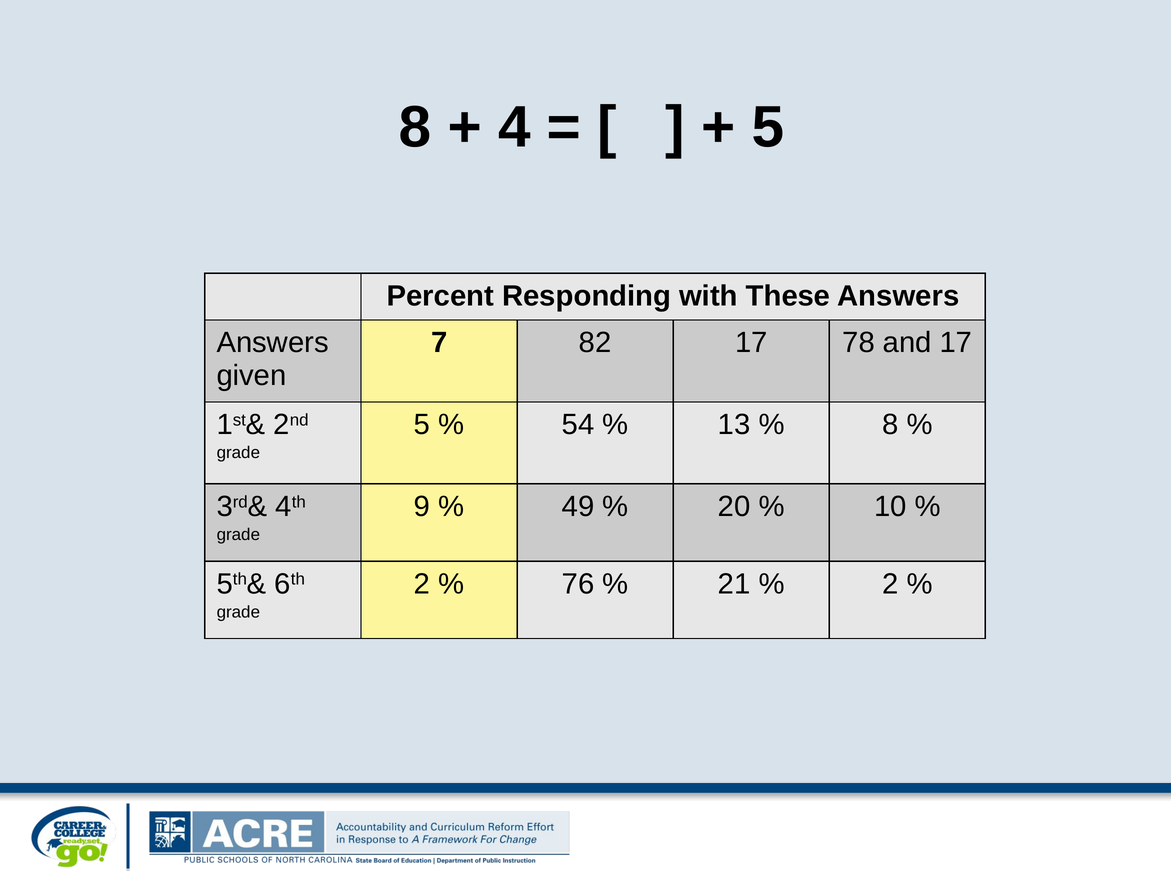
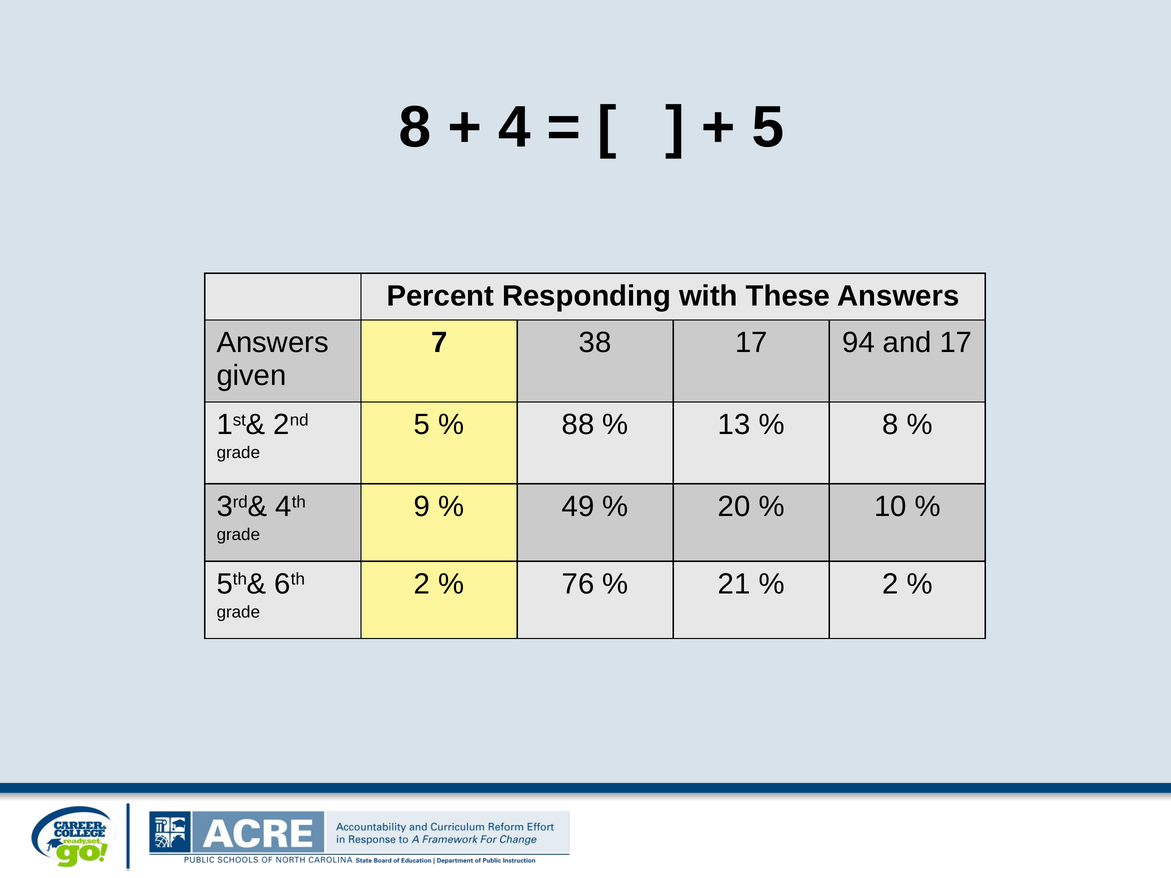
82: 82 -> 38 (595, 343)
78: 78 -> 94 (859, 343)
54: 54 -> 88 (578, 425)
